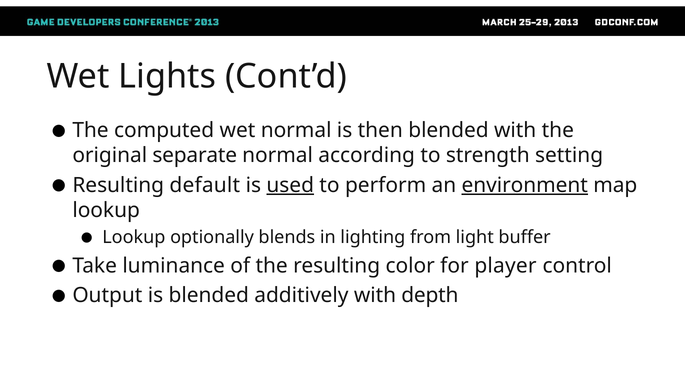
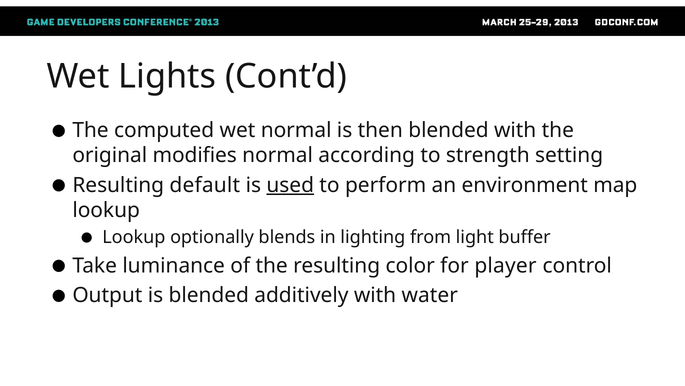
separate: separate -> modifies (195, 155)
environment underline: present -> none (525, 185)
depth: depth -> water (430, 295)
